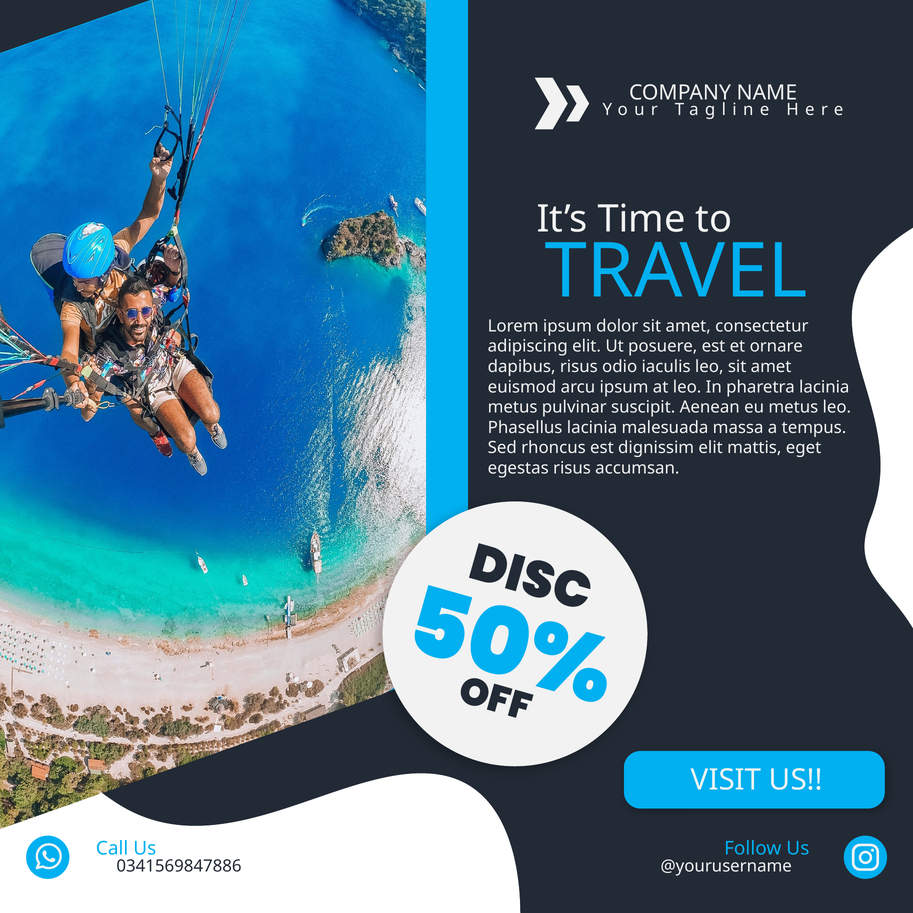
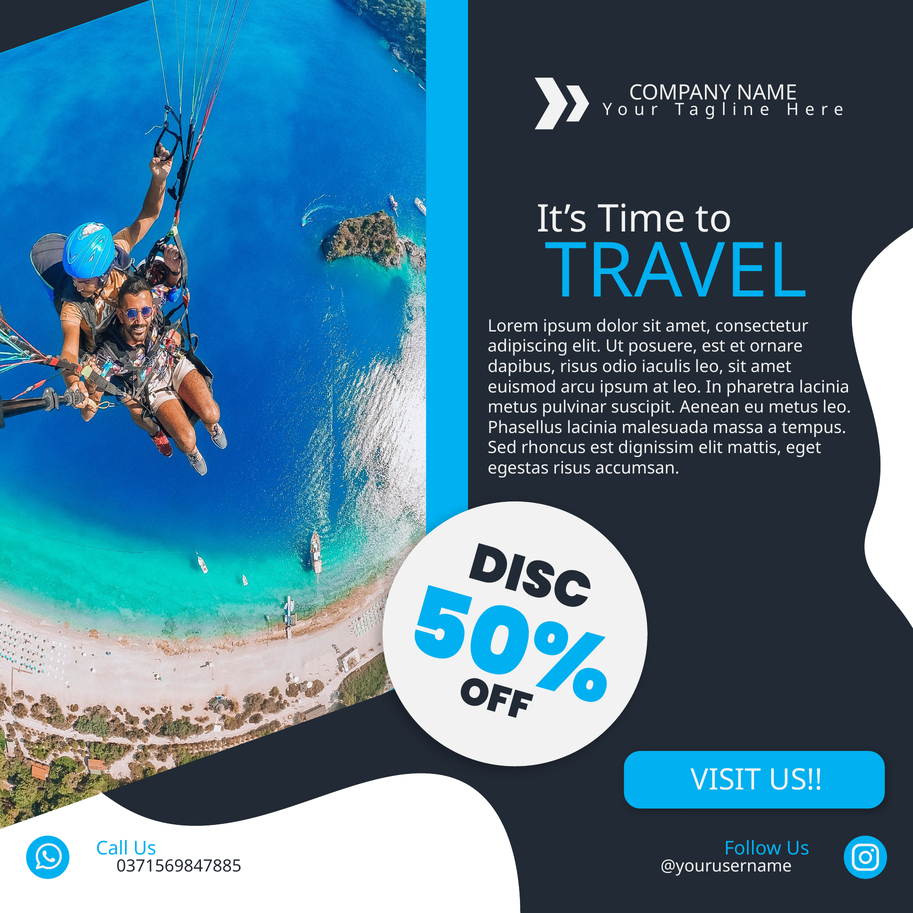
0341569847886: 0341569847886 -> 0371569847885 (179, 866)
